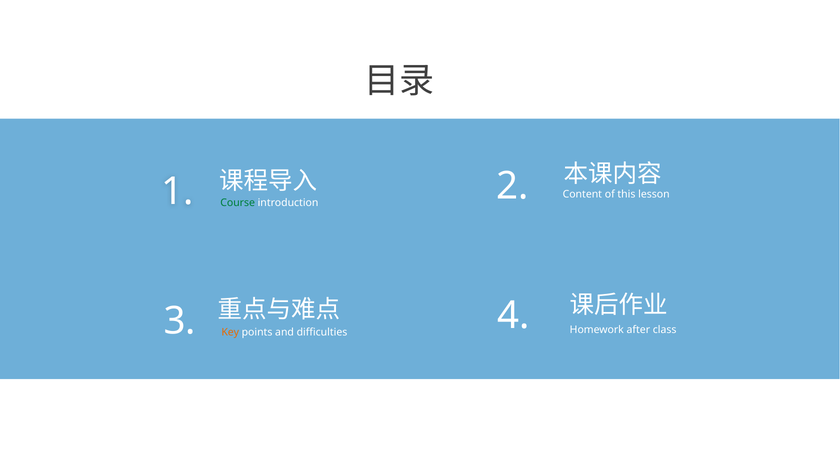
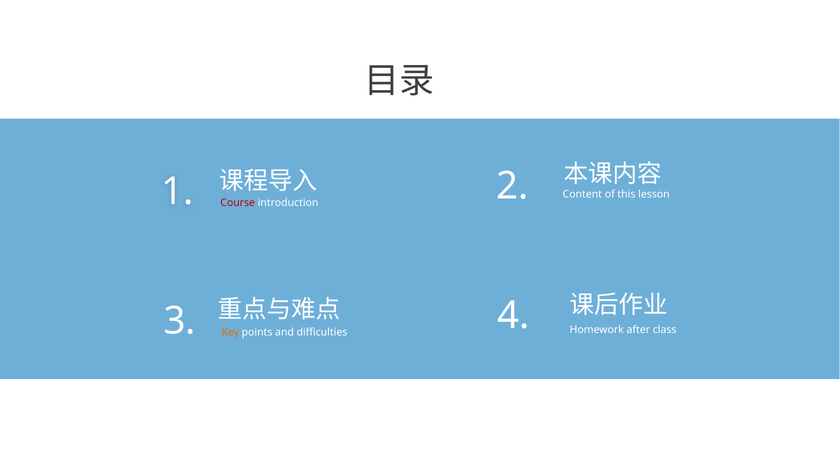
Course colour: green -> red (238, 203)
